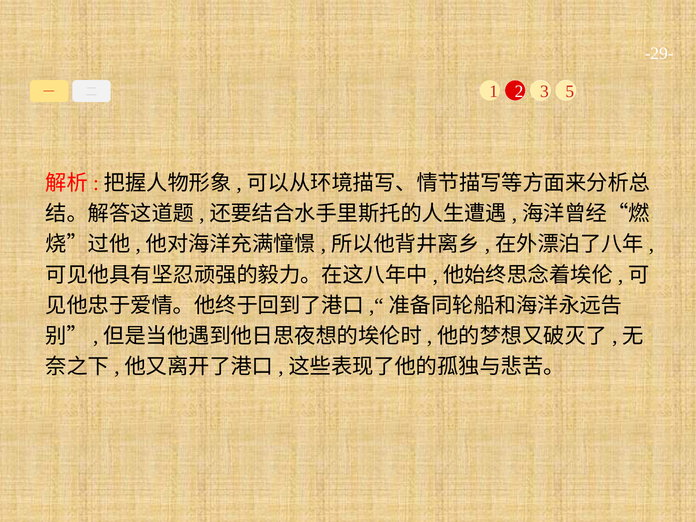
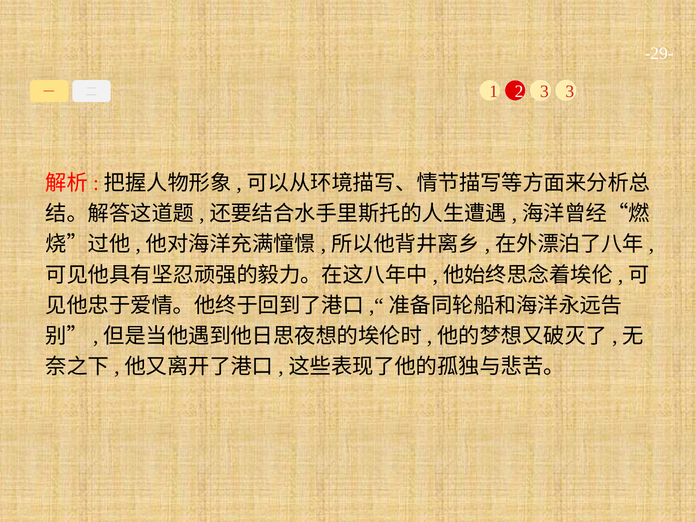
3 5: 5 -> 3 (570, 92)
